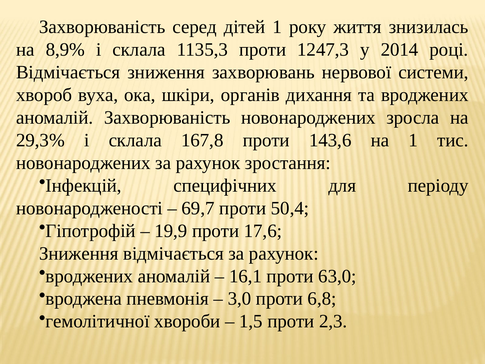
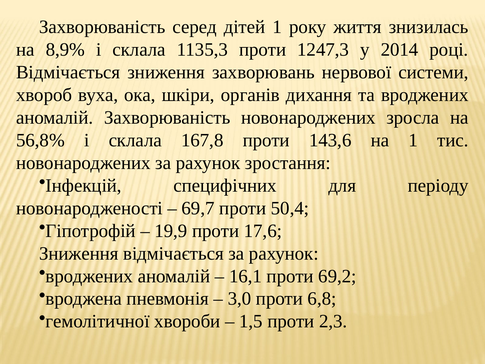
29,3%: 29,3% -> 56,8% (40, 140)
63,0: 63,0 -> 69,2 (337, 276)
